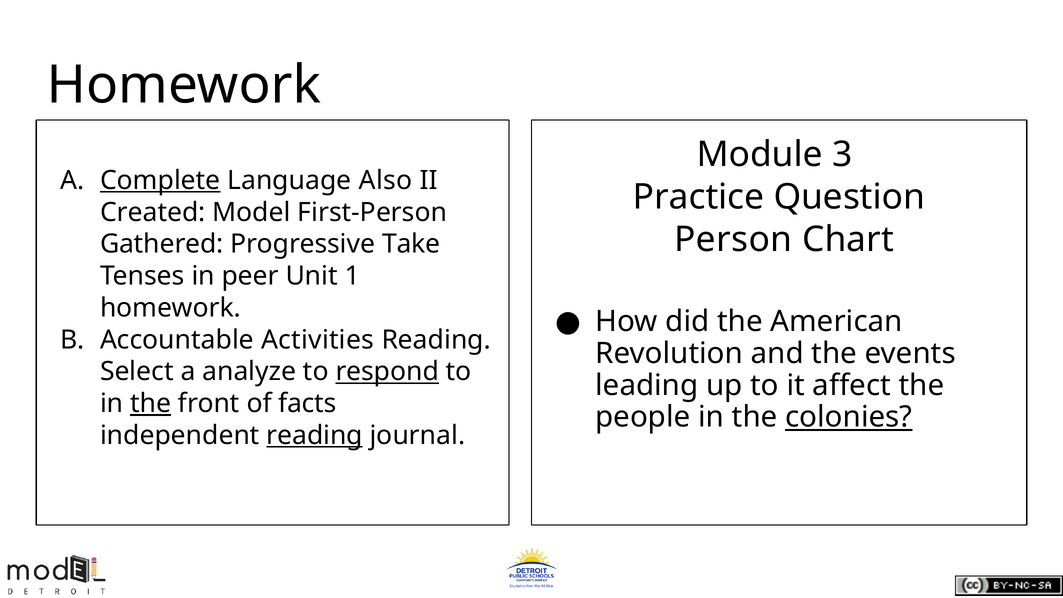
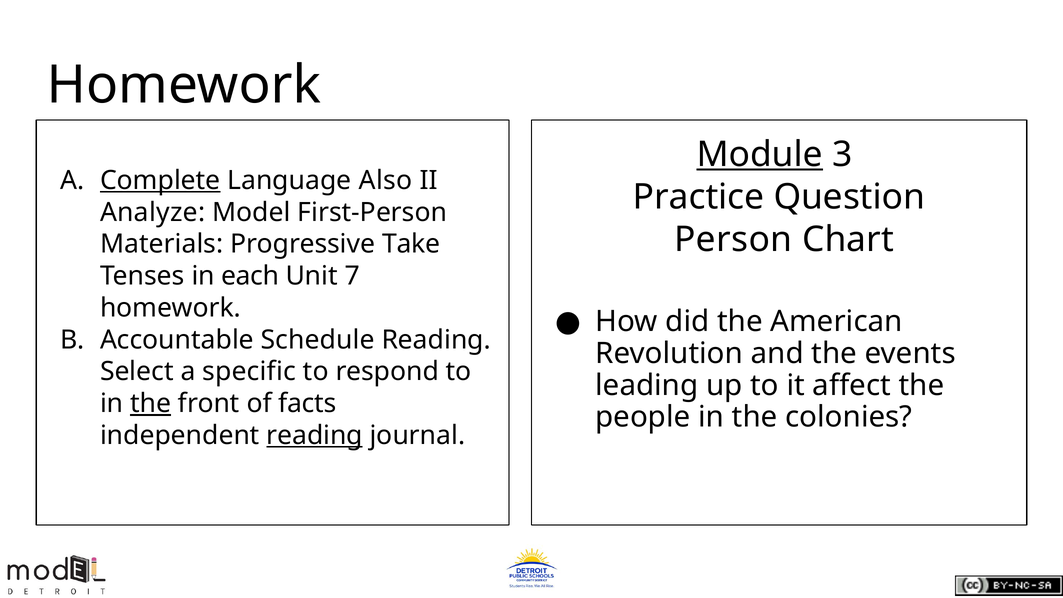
Module underline: none -> present (760, 154)
Created: Created -> Analyze (153, 212)
Gathered: Gathered -> Materials (162, 244)
peer: peer -> each (250, 276)
1: 1 -> 7 (352, 276)
Activities: Activities -> Schedule (318, 340)
analyze: analyze -> specific (249, 372)
respond underline: present -> none (387, 372)
colonies underline: present -> none (849, 417)
